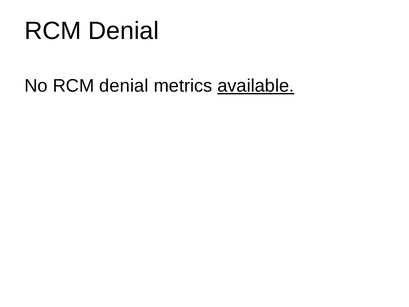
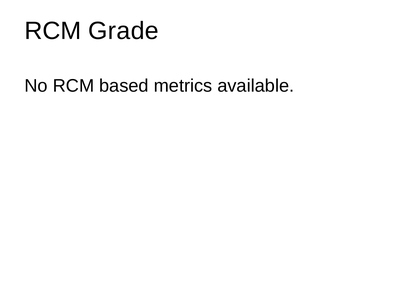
Denial: Denial -> Grade (124, 31)
No RCM denial: denial -> based (124, 86)
available underline: present -> none (256, 86)
